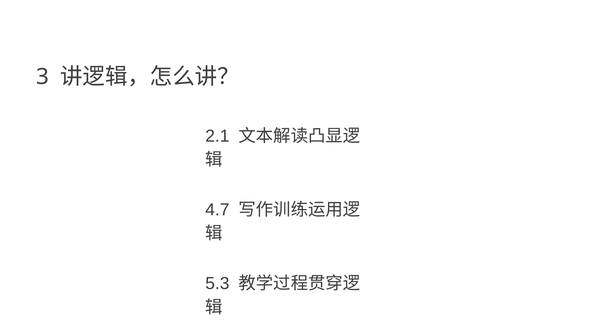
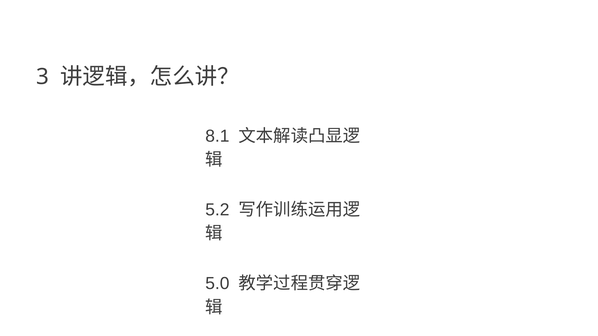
2.1: 2.1 -> 8.1 (217, 136)
4.7: 4.7 -> 5.2 (217, 210)
5.3: 5.3 -> 5.0 (217, 284)
